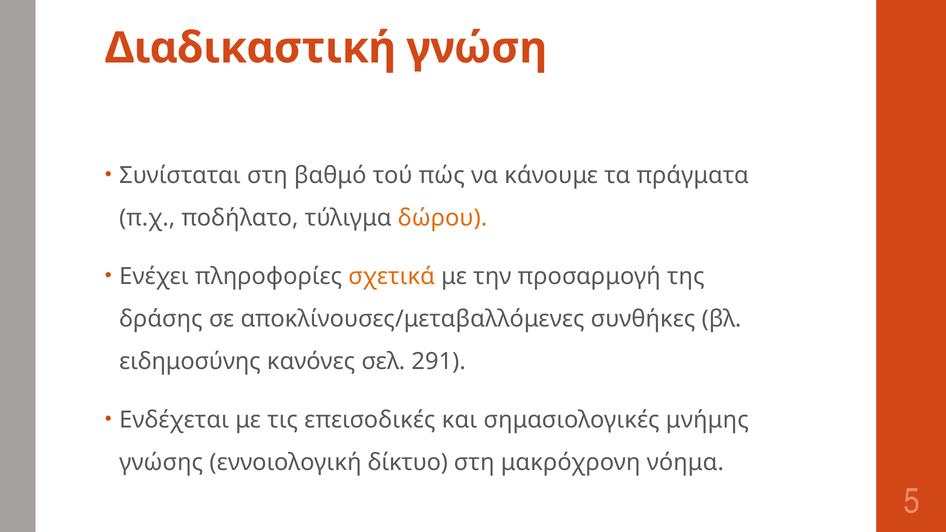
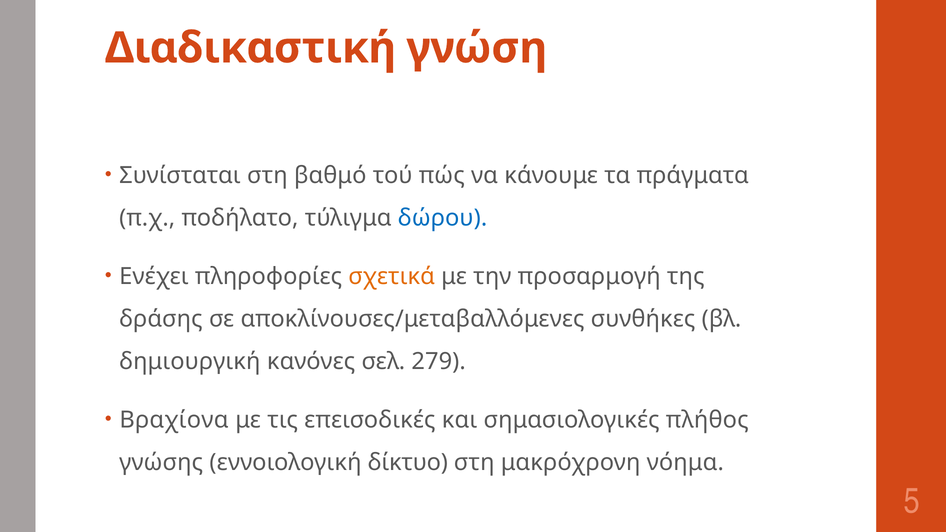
δώρου colour: orange -> blue (443, 218)
ειδημοσύνης: ειδημοσύνης -> δημιουργική (190, 362)
291: 291 -> 279 (439, 362)
Ενδέχεται: Ενδέχεται -> Βραχίονα (174, 420)
μνήμης: μνήμης -> πλήθος (707, 420)
